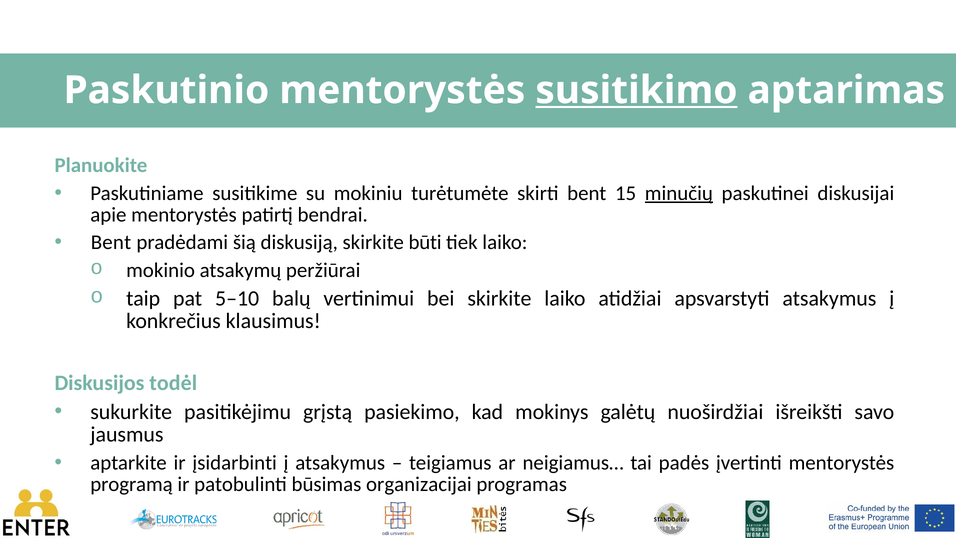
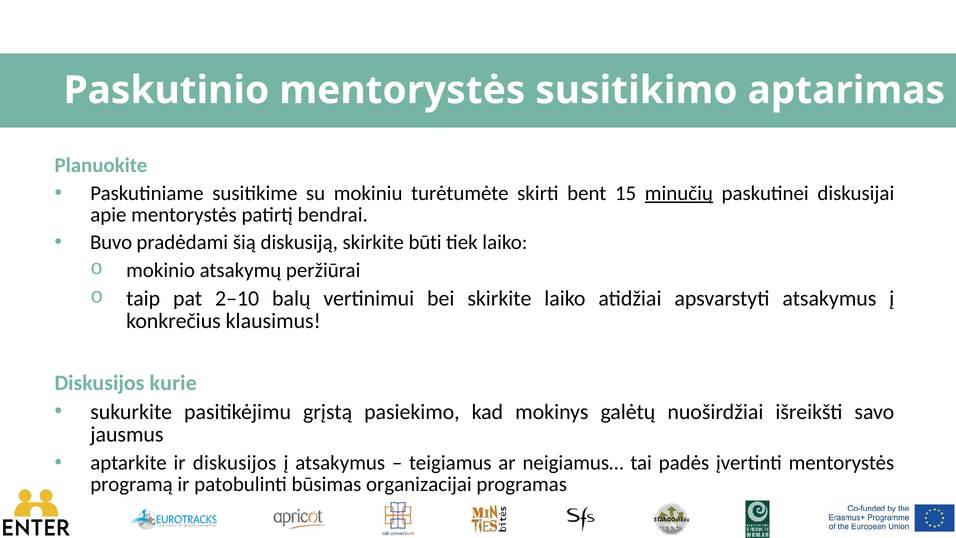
susitikimo underline: present -> none (636, 90)
Bent: Bent -> Buvo (111, 242)
5–10: 5–10 -> 2–10 (237, 299)
todėl: todėl -> kurie (173, 383)
ir įsidarbinti: įsidarbinti -> diskusijos (235, 463)
